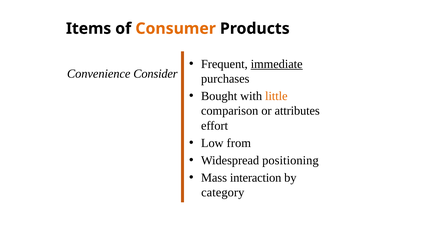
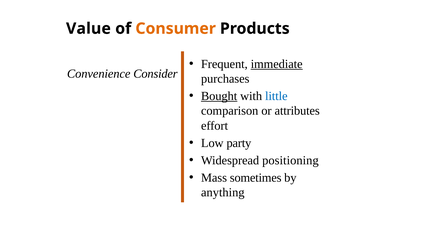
Items: Items -> Value (88, 28)
Bought underline: none -> present (219, 96)
little colour: orange -> blue (276, 96)
from: from -> party (239, 143)
interaction: interaction -> sometimes (256, 177)
category: category -> anything (223, 192)
